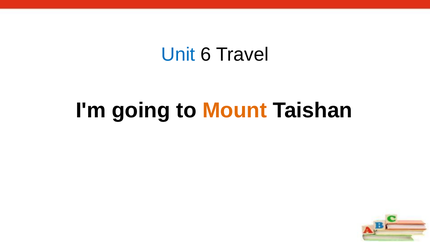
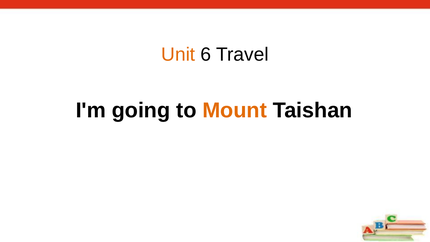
Unit colour: blue -> orange (178, 55)
